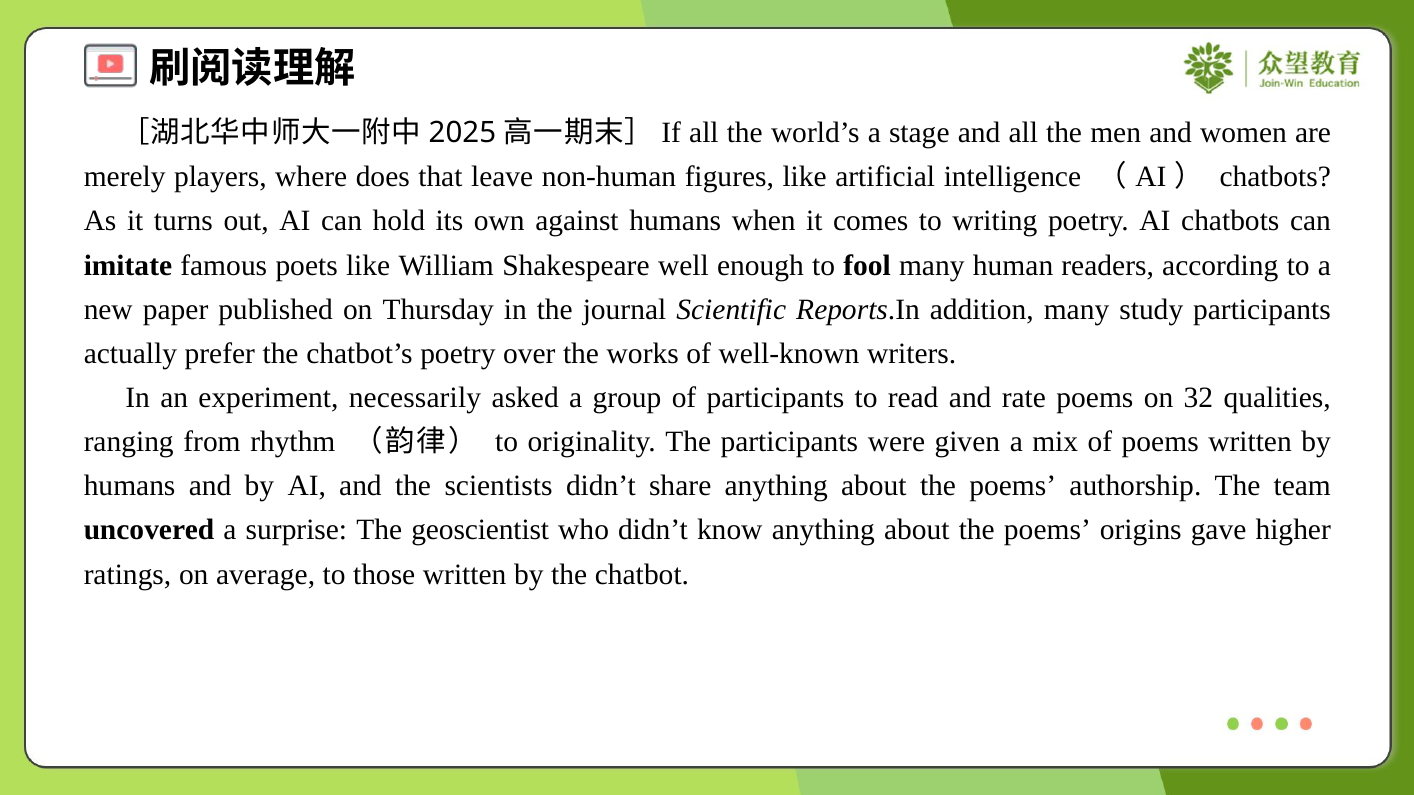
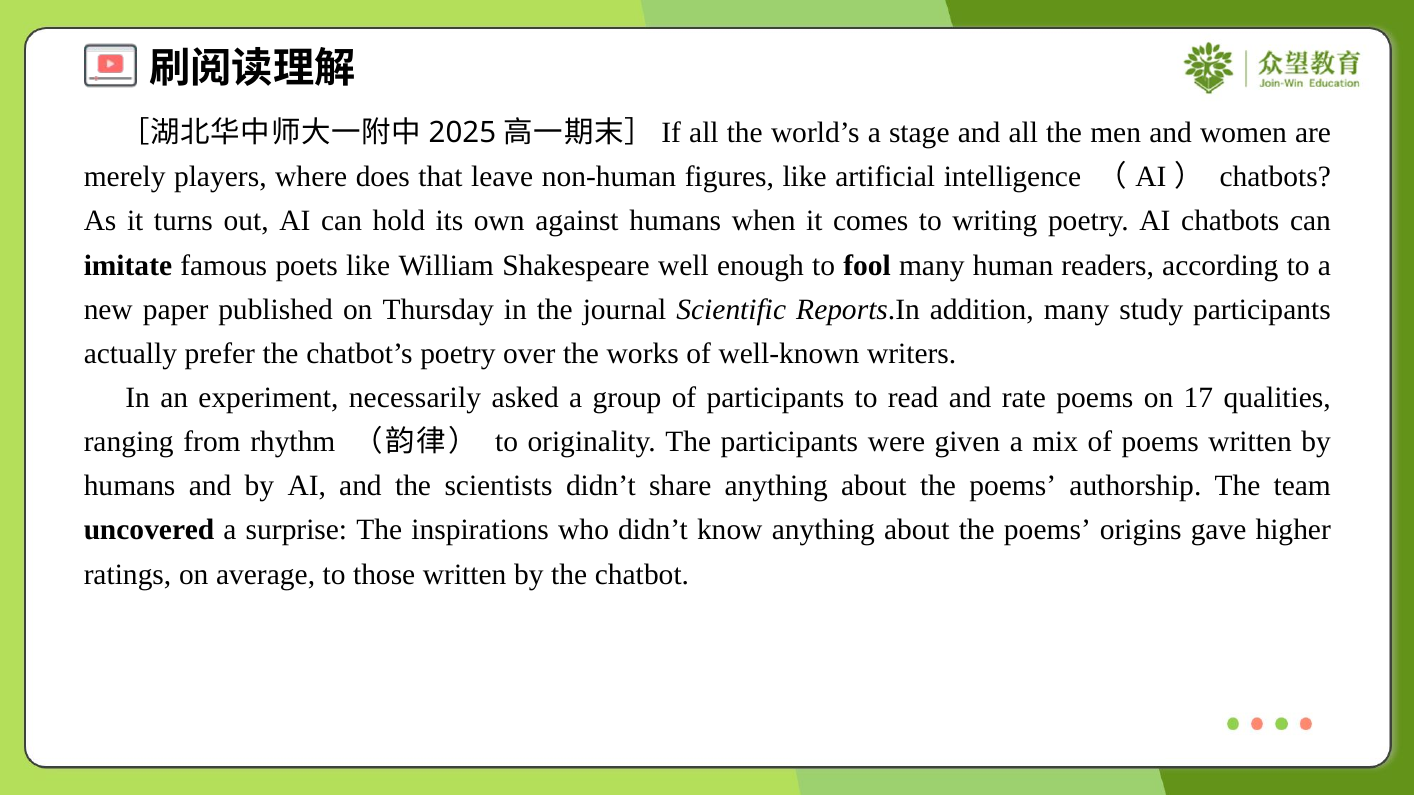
32: 32 -> 17 (1198, 398)
geoscientist: geoscientist -> inspirations (480, 530)
